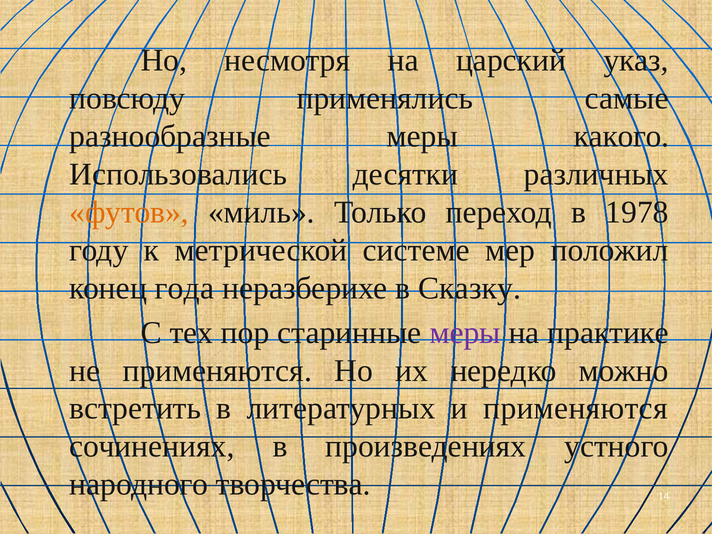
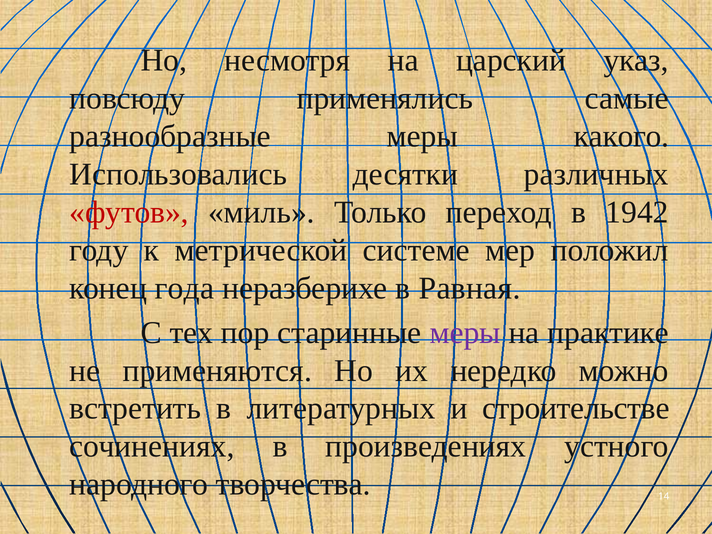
футов colour: orange -> red (129, 212)
1978: 1978 -> 1942 (637, 212)
Сказку: Сказку -> Равная (470, 288)
и применяются: применяются -> строительстве (576, 409)
